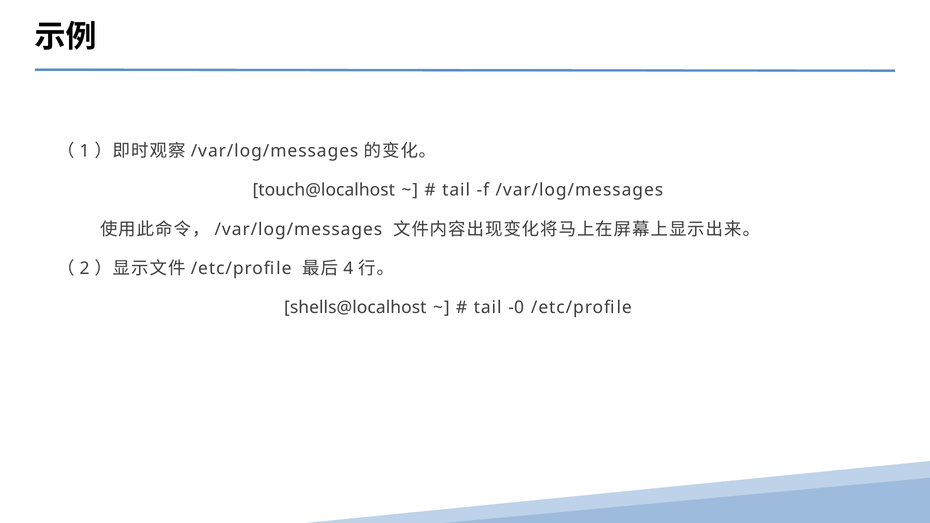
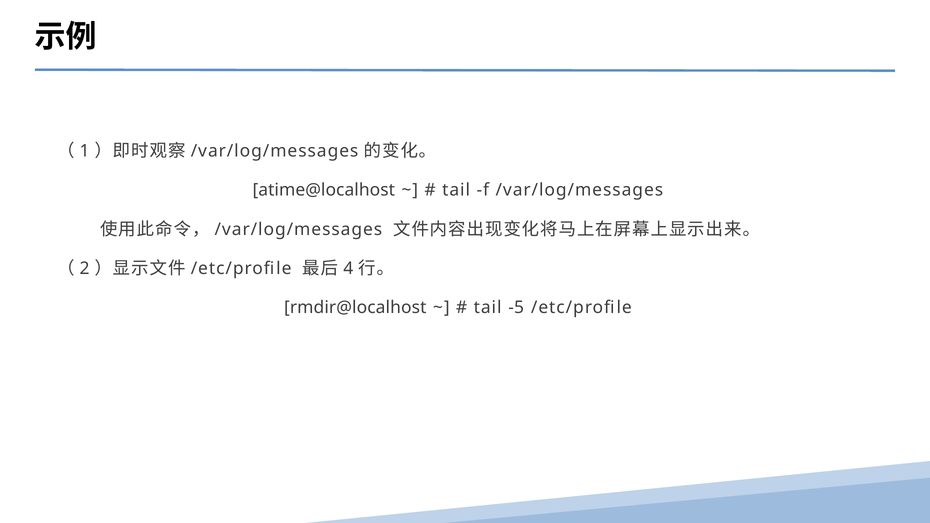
touch@localhost: touch@localhost -> atime@localhost (324, 190)
shells@localhost: shells@localhost -> rmdir@localhost (355, 308)
-0: -0 -> -5 (516, 308)
